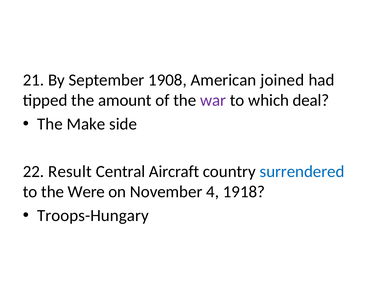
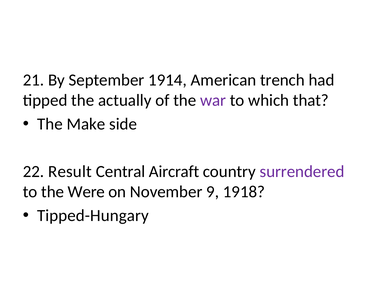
1908: 1908 -> 1914 (168, 80)
joined: joined -> trench (282, 80)
amount: amount -> actually (125, 100)
deal: deal -> that (311, 100)
surrendered colour: blue -> purple (302, 171)
4: 4 -> 9 (213, 192)
Troops-Hungary: Troops-Hungary -> Tipped-Hungary (93, 215)
